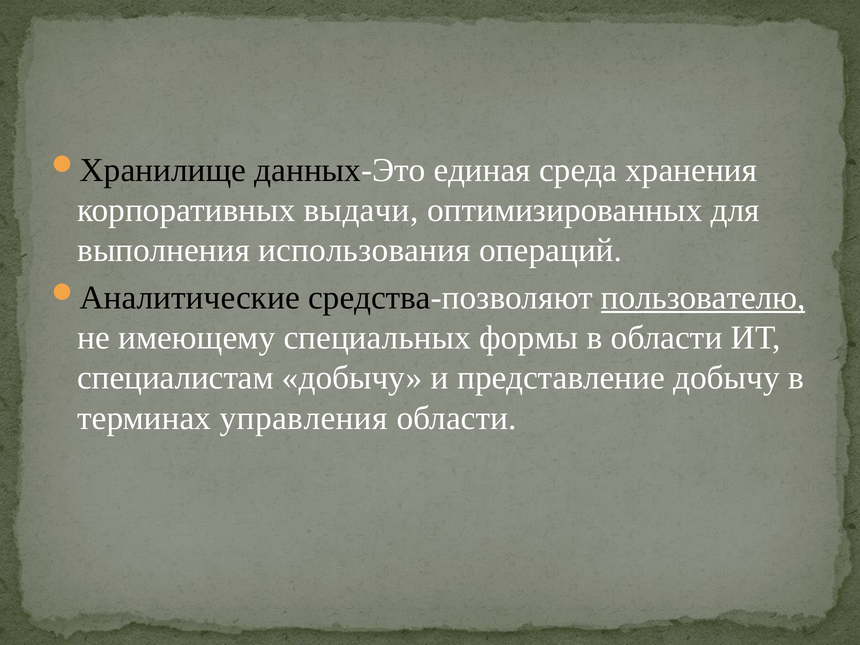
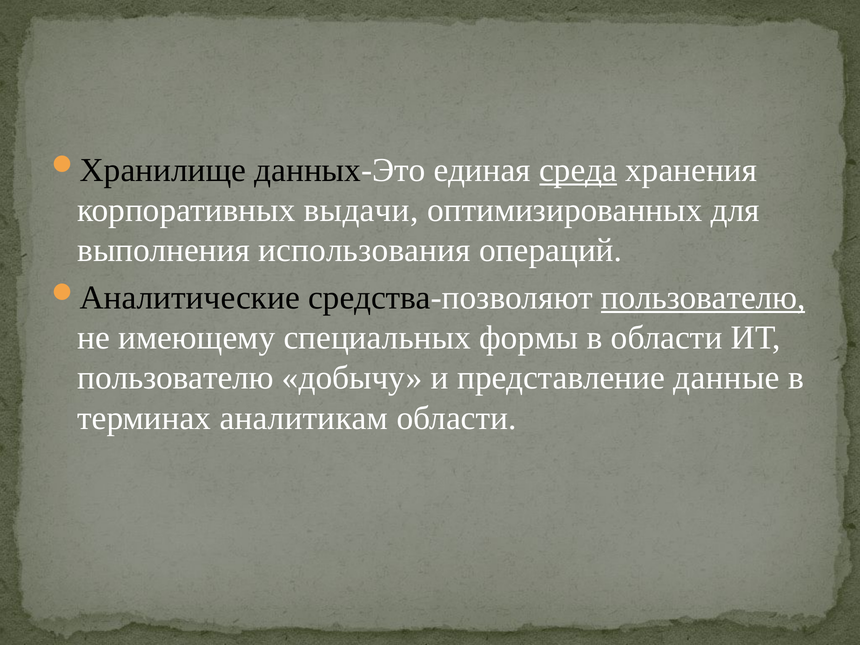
среда underline: none -> present (578, 170)
специалистам: специалистам -> пользователю (176, 378)
представление добычу: добычу -> данные (726, 378)
управления: управления -> аналитикам (304, 418)
